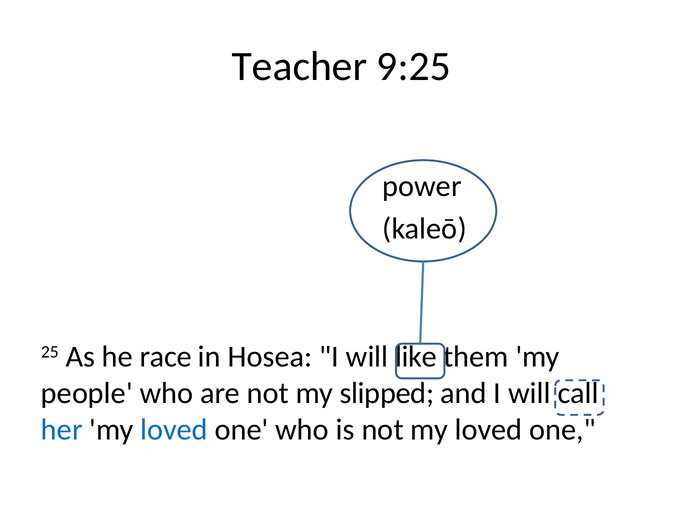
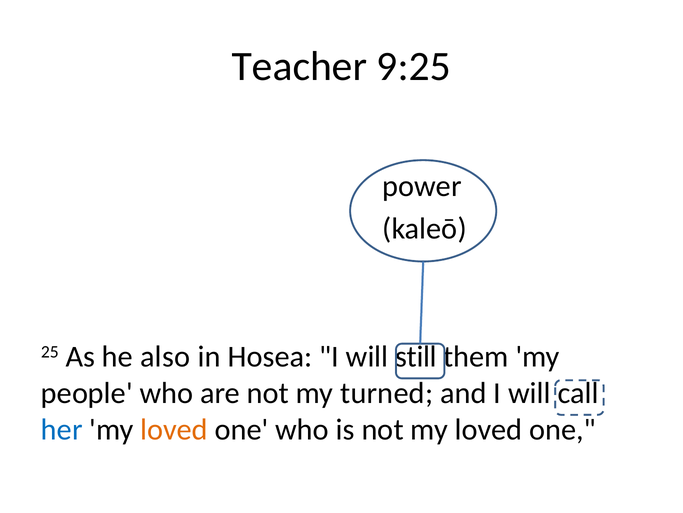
race: race -> also (165, 356)
like: like -> still (416, 356)
slipped: slipped -> turned (387, 392)
loved colour: blue -> orange (174, 429)
